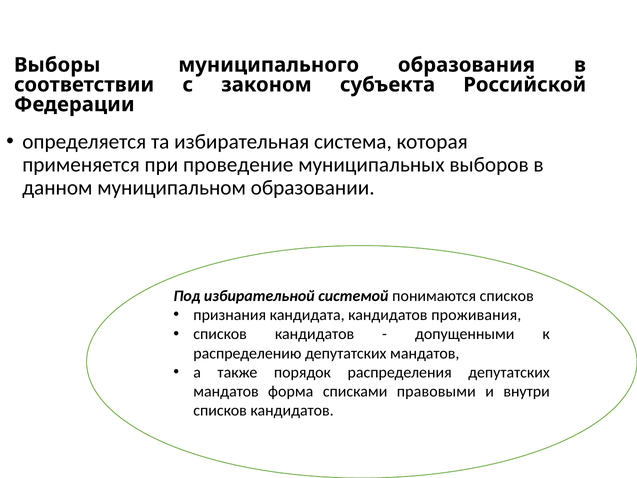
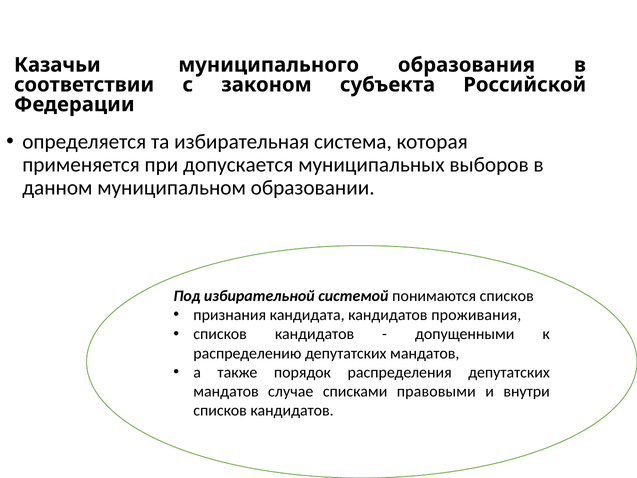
Выборы: Выборы -> Казачьи (57, 65)
проведение: проведение -> допускается (238, 165)
форма: форма -> случае (291, 391)
